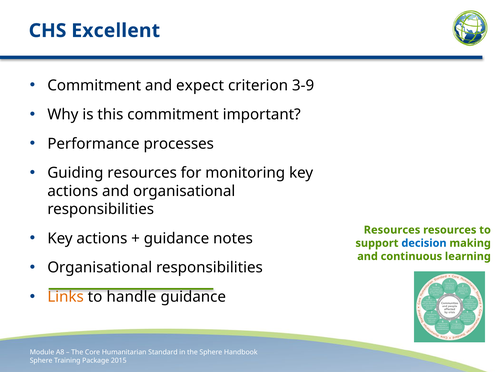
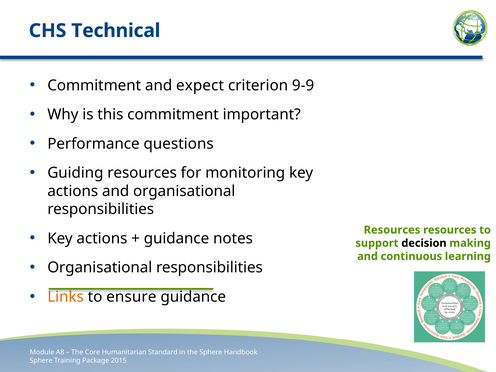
Excellent: Excellent -> Technical (116, 31)
3-9: 3-9 -> 9-9 (303, 85)
processes: processes -> questions (179, 144)
decision colour: blue -> black (424, 243)
handle: handle -> ensure (131, 297)
